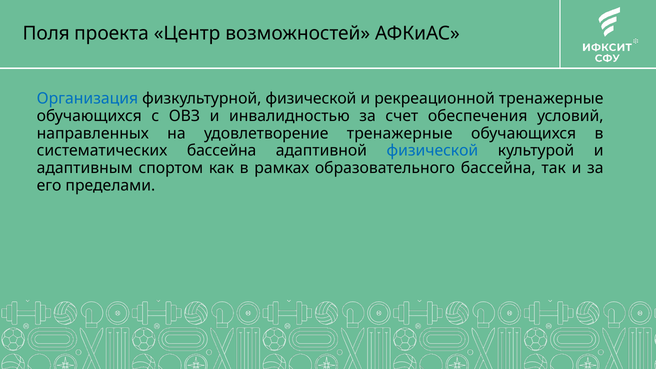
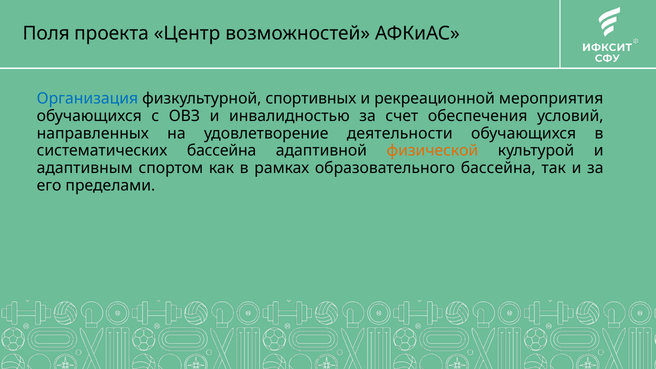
физкультурной физической: физической -> спортивных (311, 99)
рекреационной тренажерные: тренажерные -> мероприятия (551, 99)
удовлетворение тренажерные: тренажерные -> деятельности (400, 133)
физической colour: blue -> orange (432, 151)
